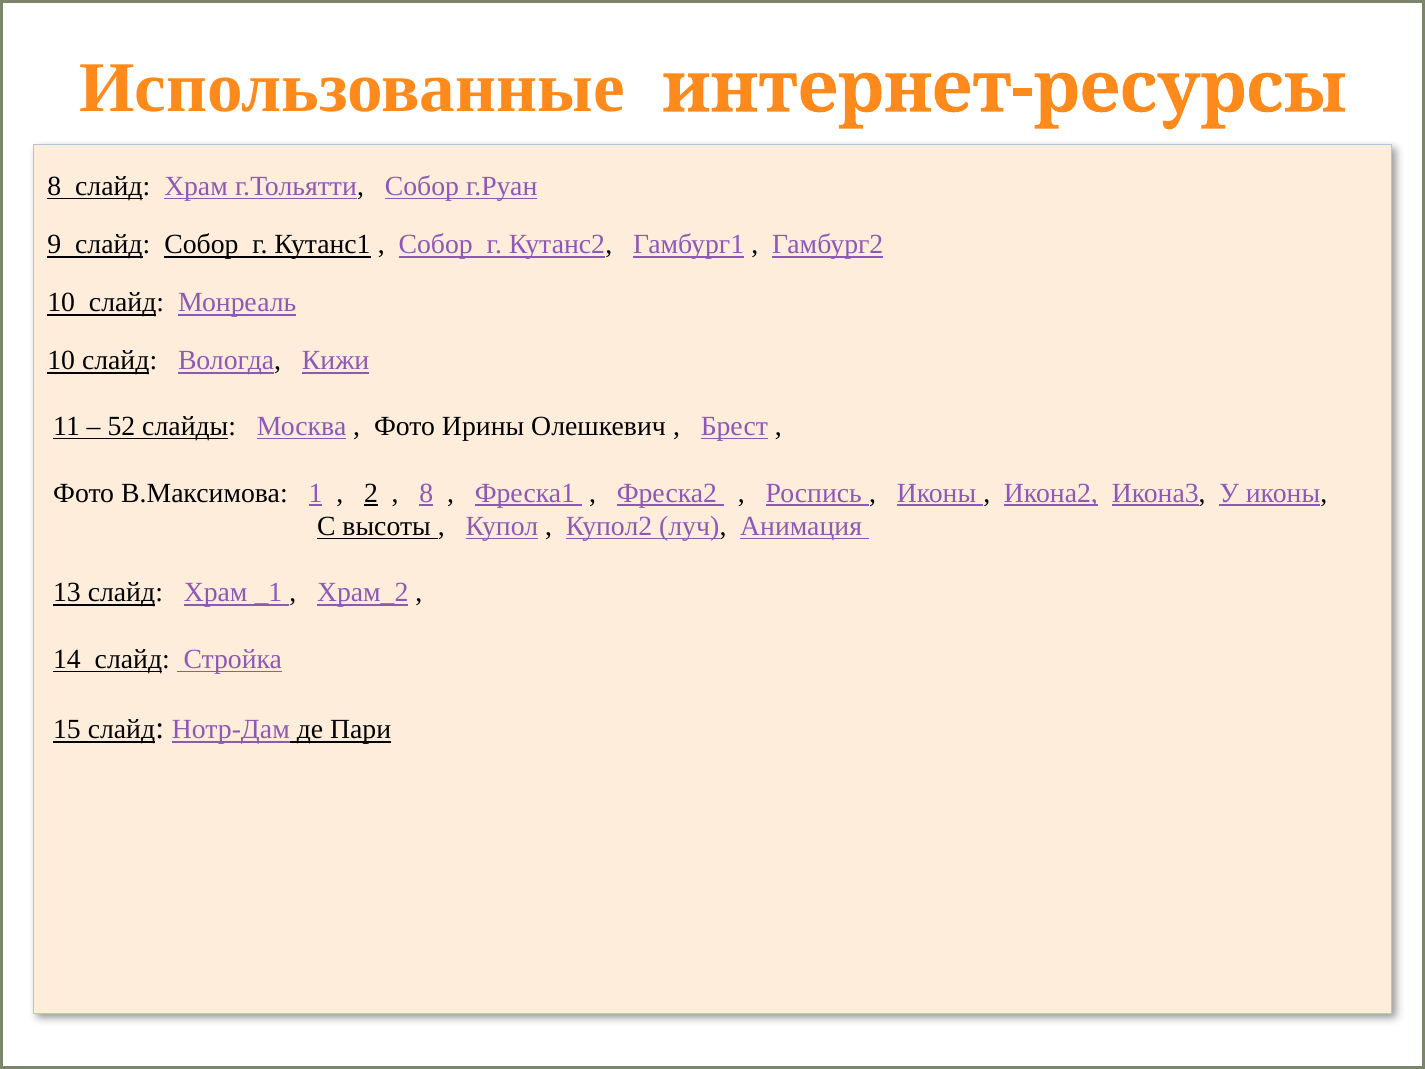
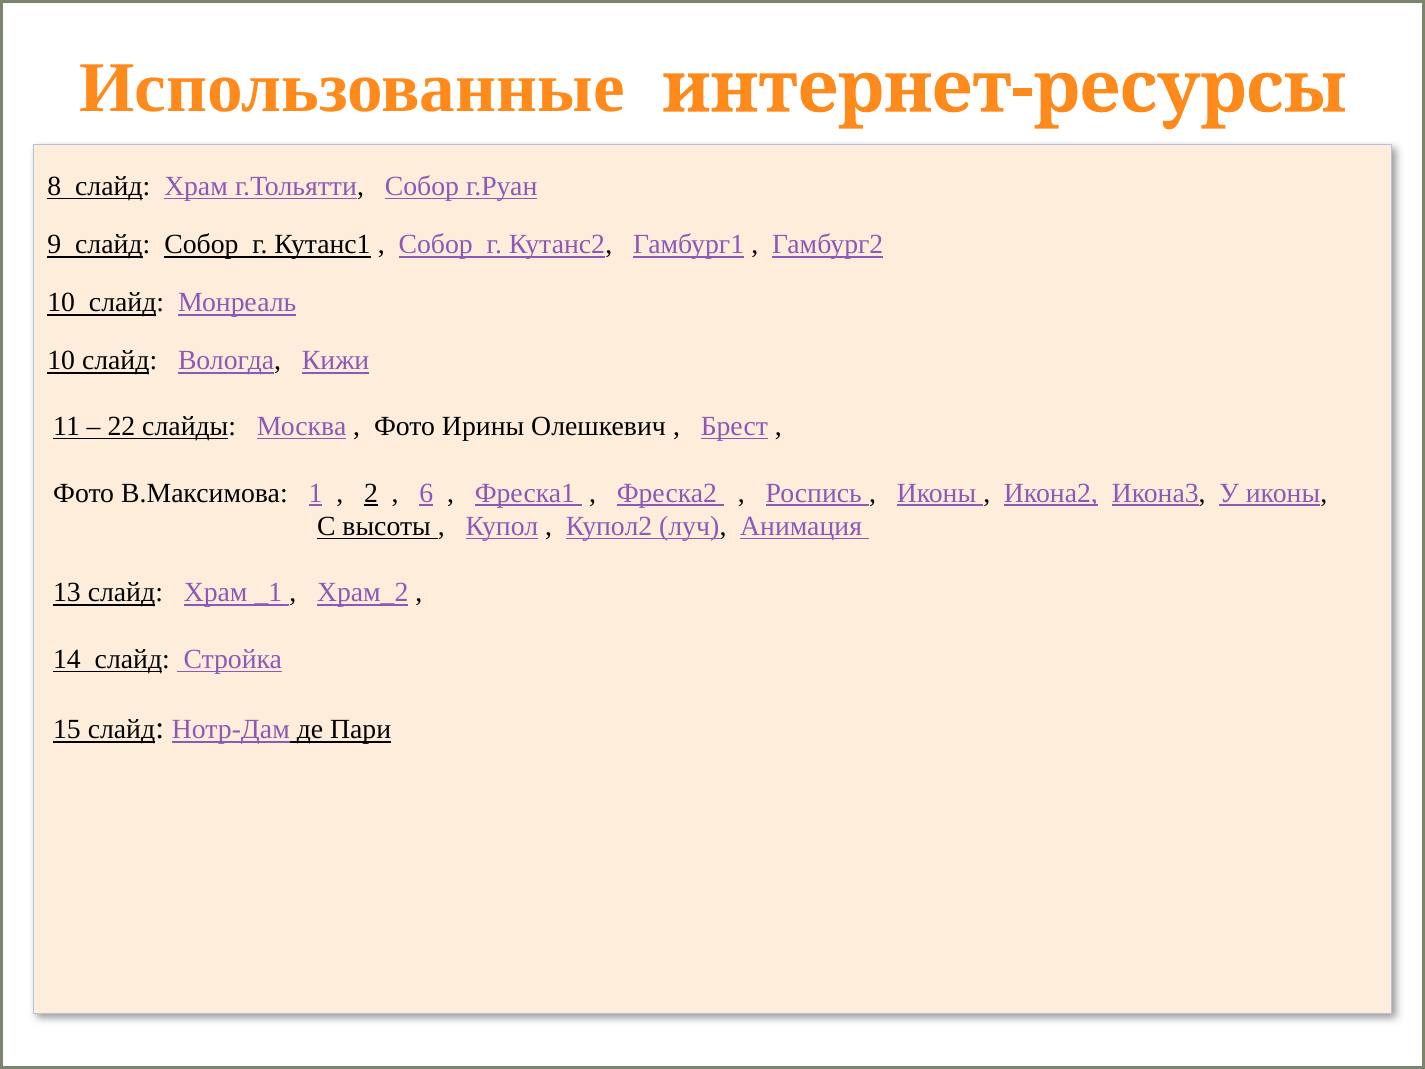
52: 52 -> 22 (121, 426)
8: 8 -> 6 (426, 493)
